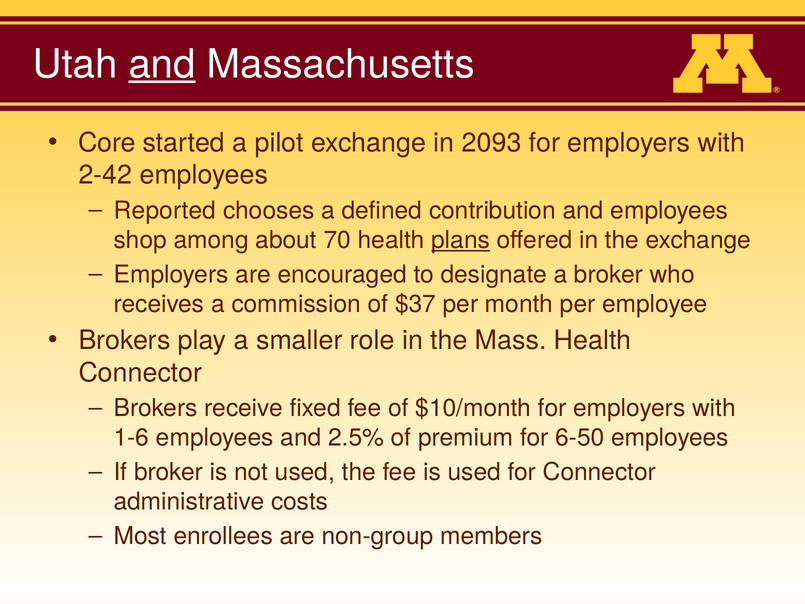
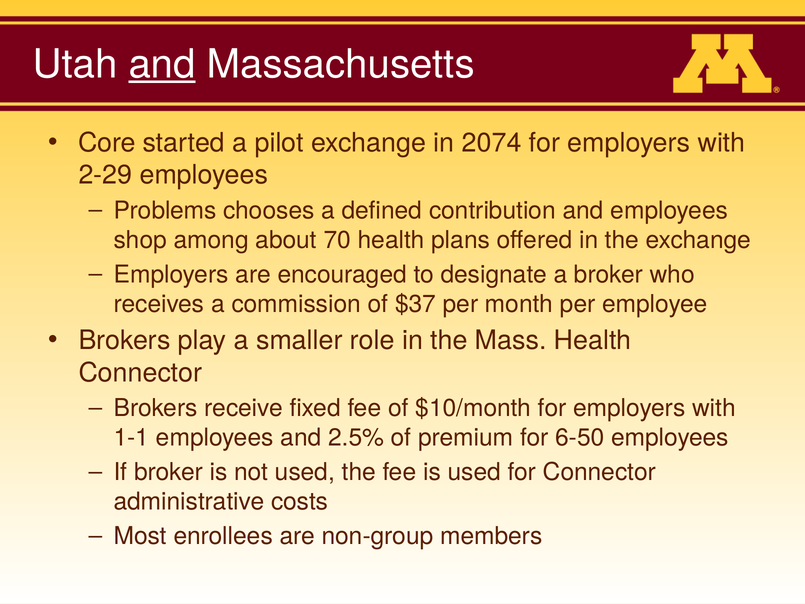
2093: 2093 -> 2074 (492, 143)
2-42: 2-42 -> 2-29 (105, 175)
Reported: Reported -> Problems (165, 211)
plans underline: present -> none (461, 240)
1-6: 1-6 -> 1-1 (131, 438)
